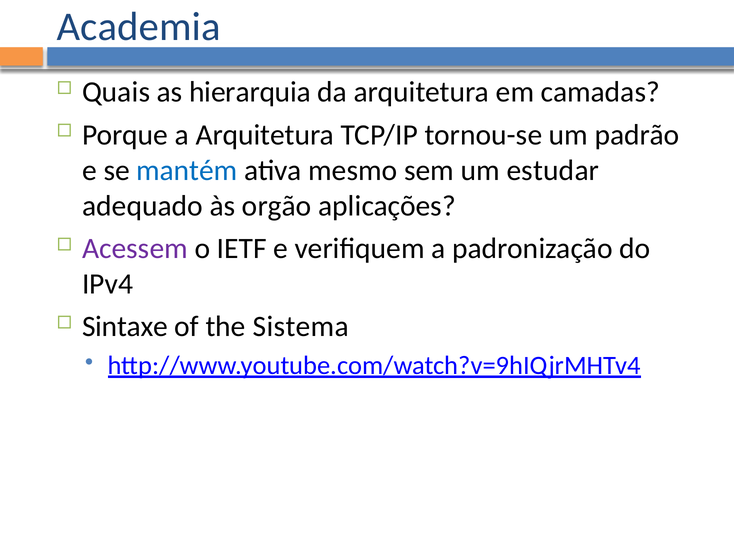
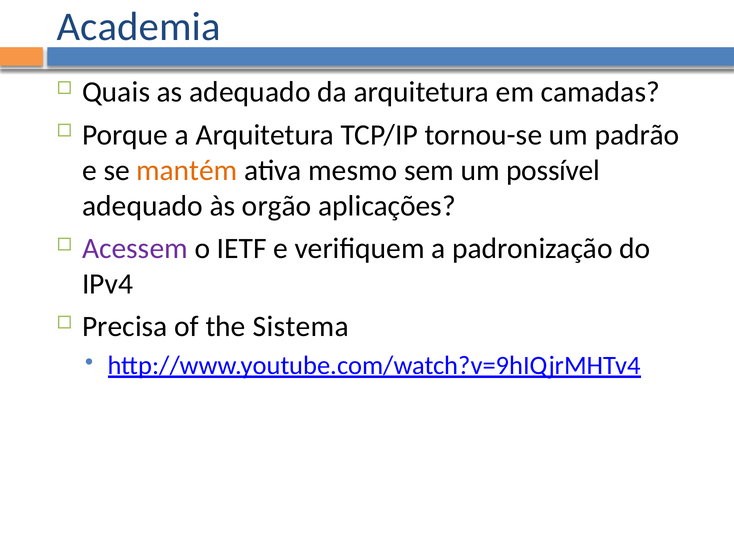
as hierarquia: hierarquia -> adequado (250, 92)
mantém colour: blue -> orange (187, 170)
estudar: estudar -> possível (553, 170)
Sintaxe: Sintaxe -> Precisa (125, 327)
